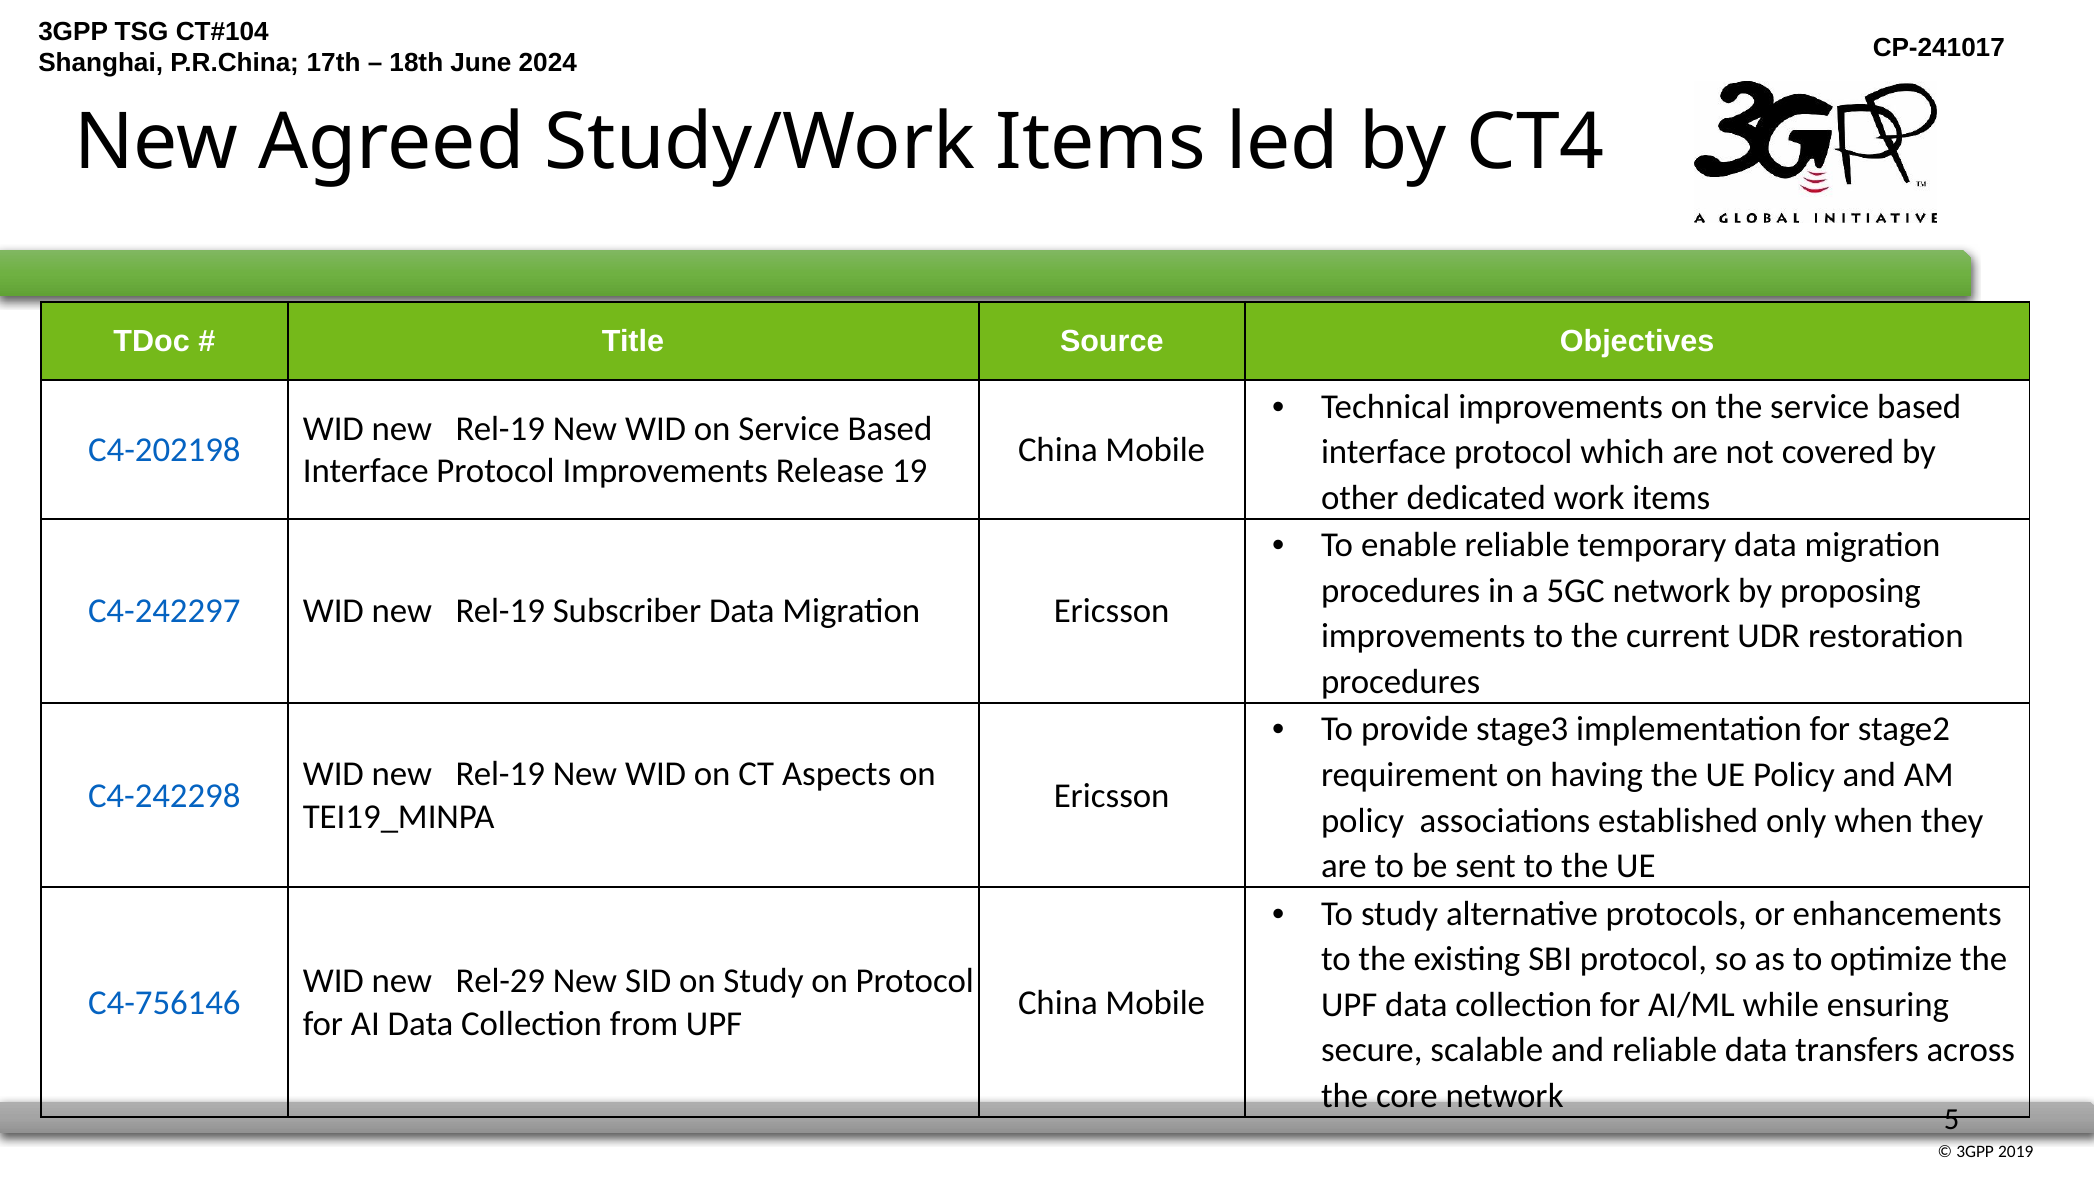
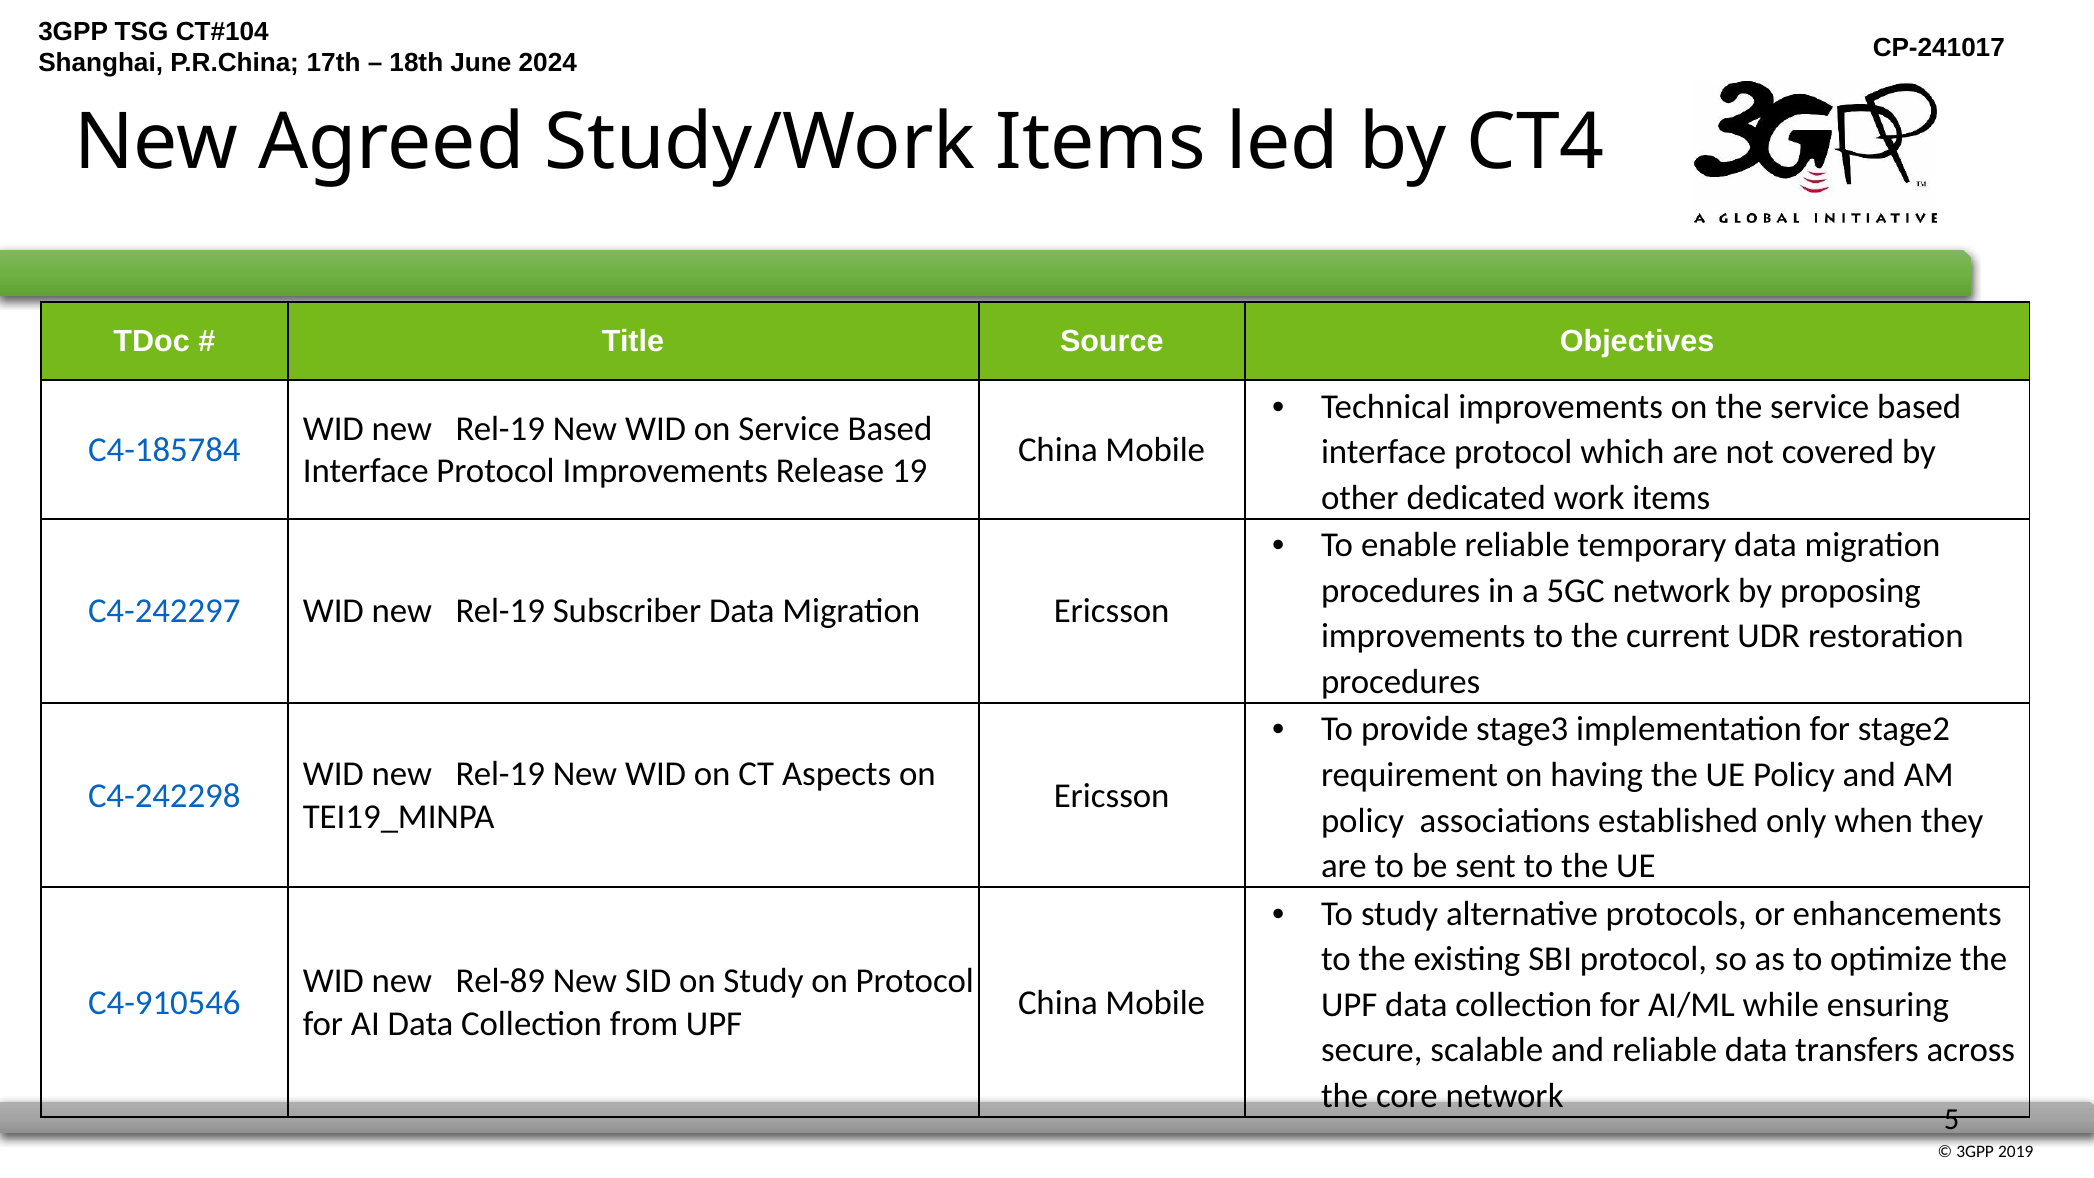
C4-202198: C4-202198 -> C4-185784 (164, 450)
Rel-29: Rel-29 -> Rel-89 (500, 981)
C4-756146: C4-756146 -> C4-910546 (164, 1002)
